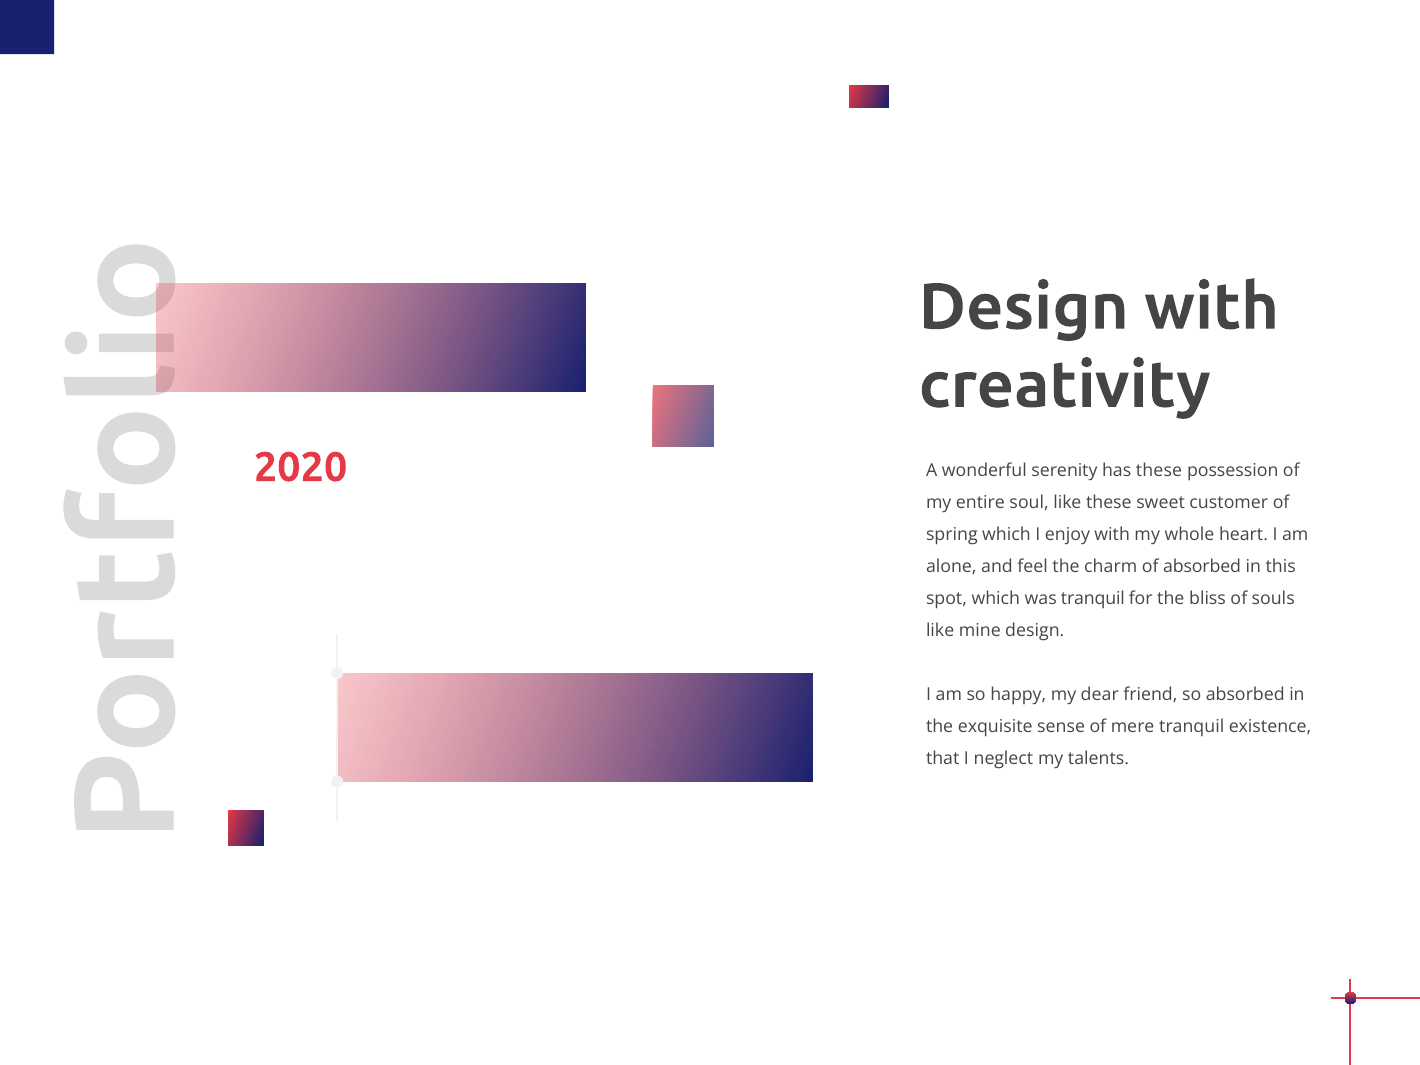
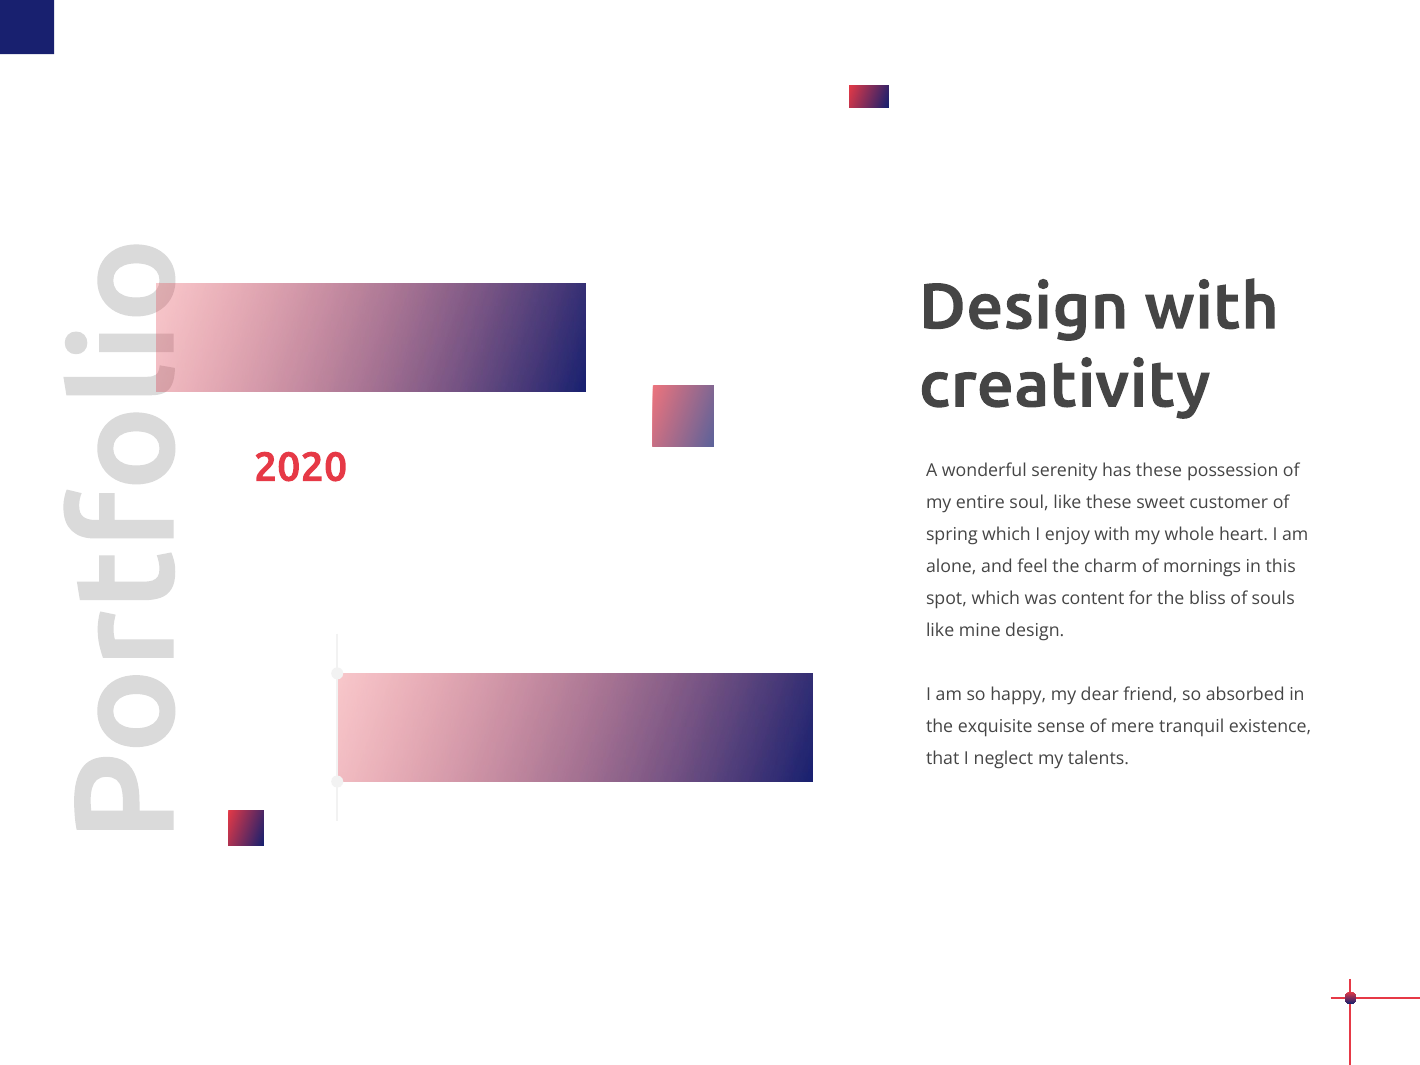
of absorbed: absorbed -> mornings (1202, 567)
was tranquil: tranquil -> content (1093, 599)
